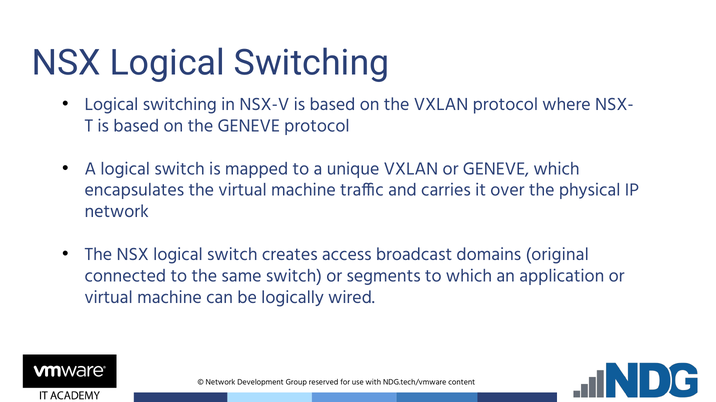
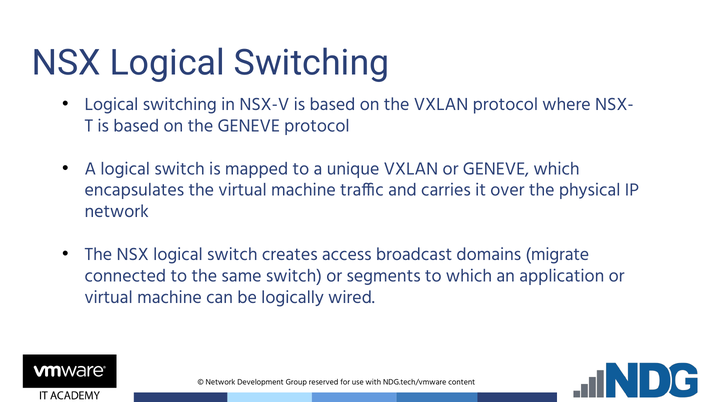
original: original -> migrate (557, 255)
